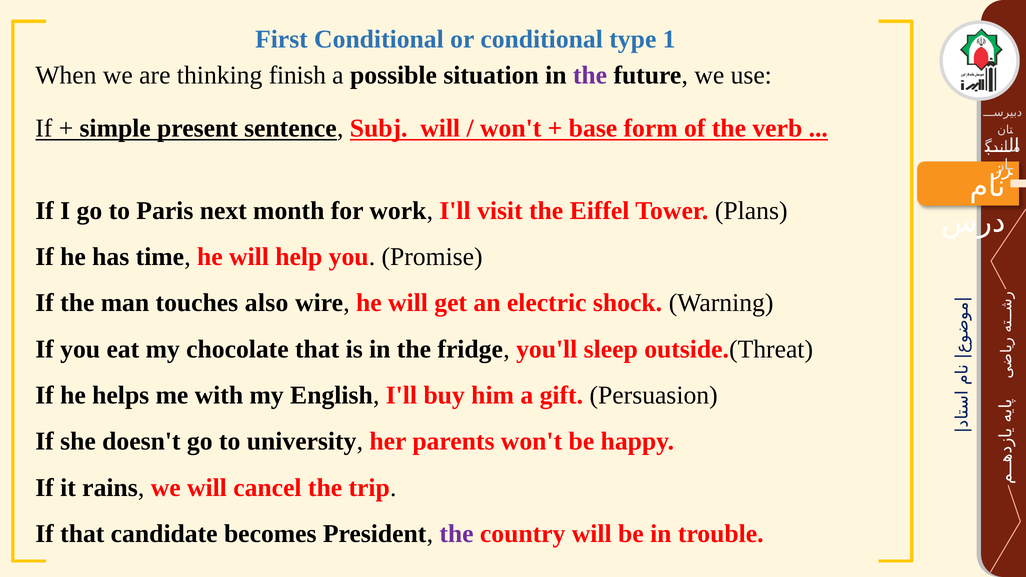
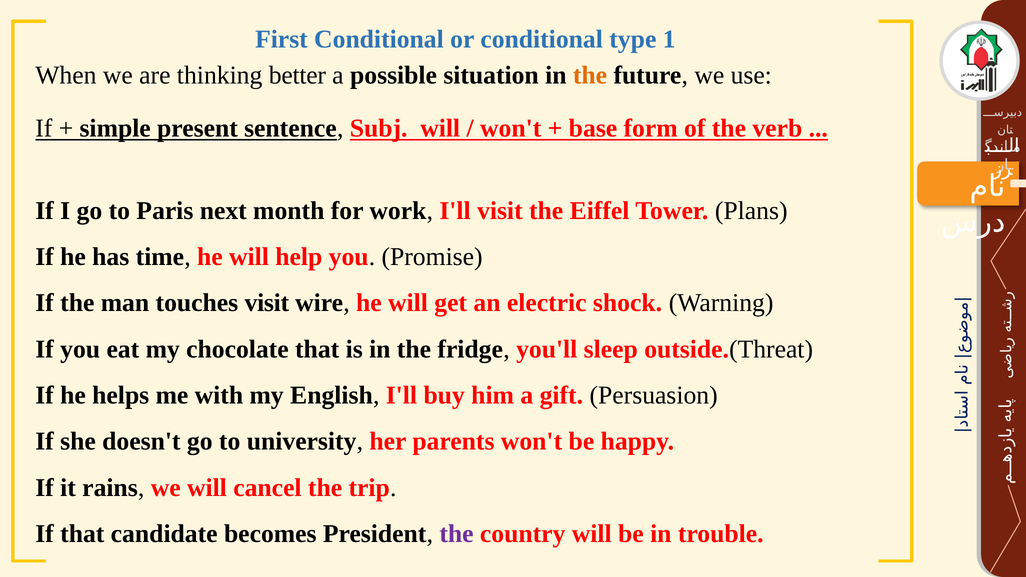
finish: finish -> better (297, 75)
the colour: purple -> orange (590, 75)
touches also: also -> visit (267, 303)
